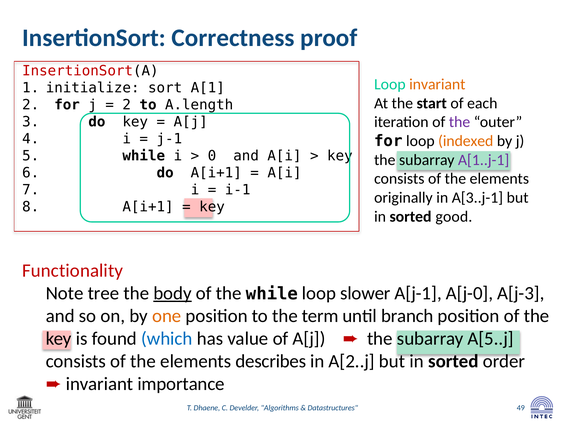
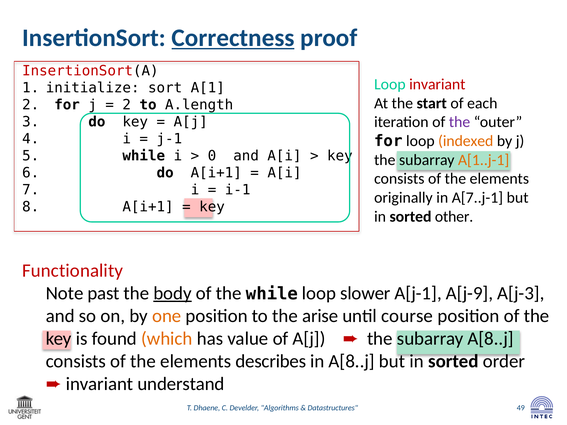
Correctness underline: none -> present (233, 38)
invariant colour: orange -> red (437, 84)
A[1..j-1 colour: purple -> orange (484, 160)
A[3..j-1: A[3..j-1 -> A[7..j-1 (477, 198)
good: good -> other (454, 217)
tree: tree -> past (104, 293)
A[j-0: A[j-0 -> A[j-9 (470, 293)
term: term -> arise (320, 316)
branch: branch -> course (407, 316)
which colour: blue -> orange (167, 339)
subarray A[5..j: A[5..j -> A[8..j (491, 339)
in A[2..j: A[2..j -> A[8..j (352, 361)
importance: importance -> understand (181, 384)
